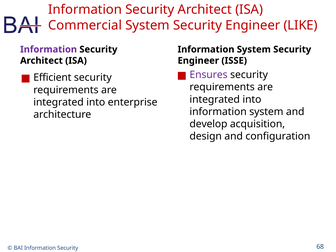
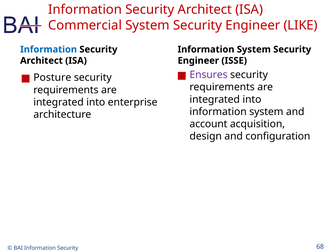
Information colour: purple -> blue (49, 49)
Efficient: Efficient -> Posture (52, 78)
develop: develop -> account (208, 124)
